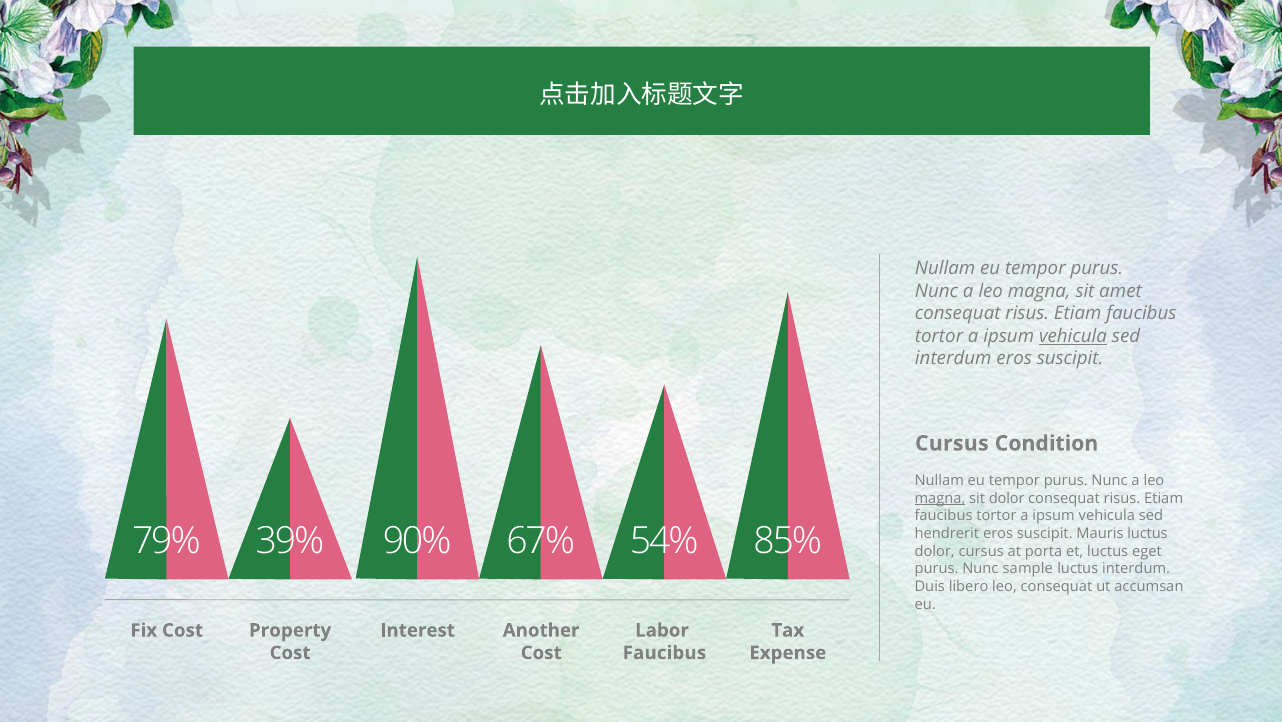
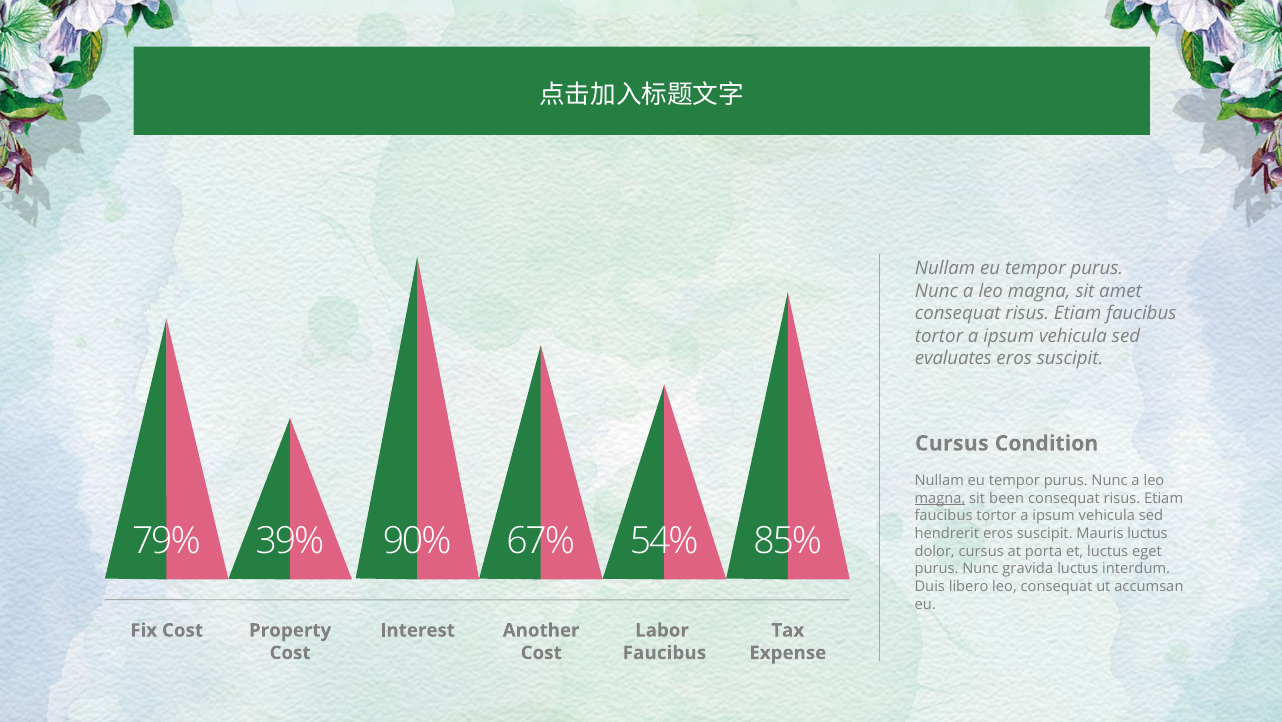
vehicula underline: present -> none (1073, 336)
interdum: interdum -> evaluates (953, 358)
sit dolor: dolor -> been (1007, 498)
sample: sample -> gravida (1028, 568)
